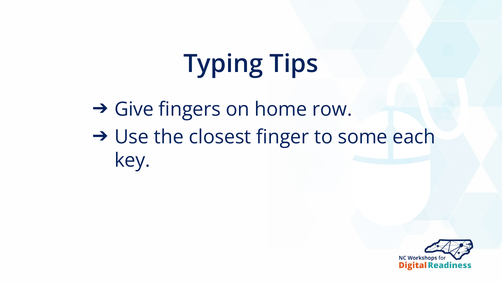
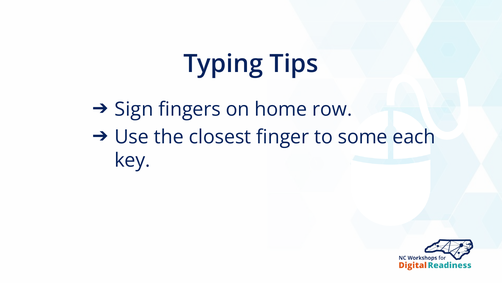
Give: Give -> Sign (134, 109)
